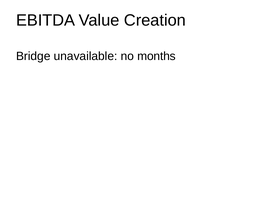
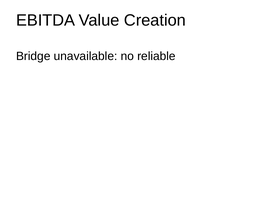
months: months -> reliable (156, 56)
